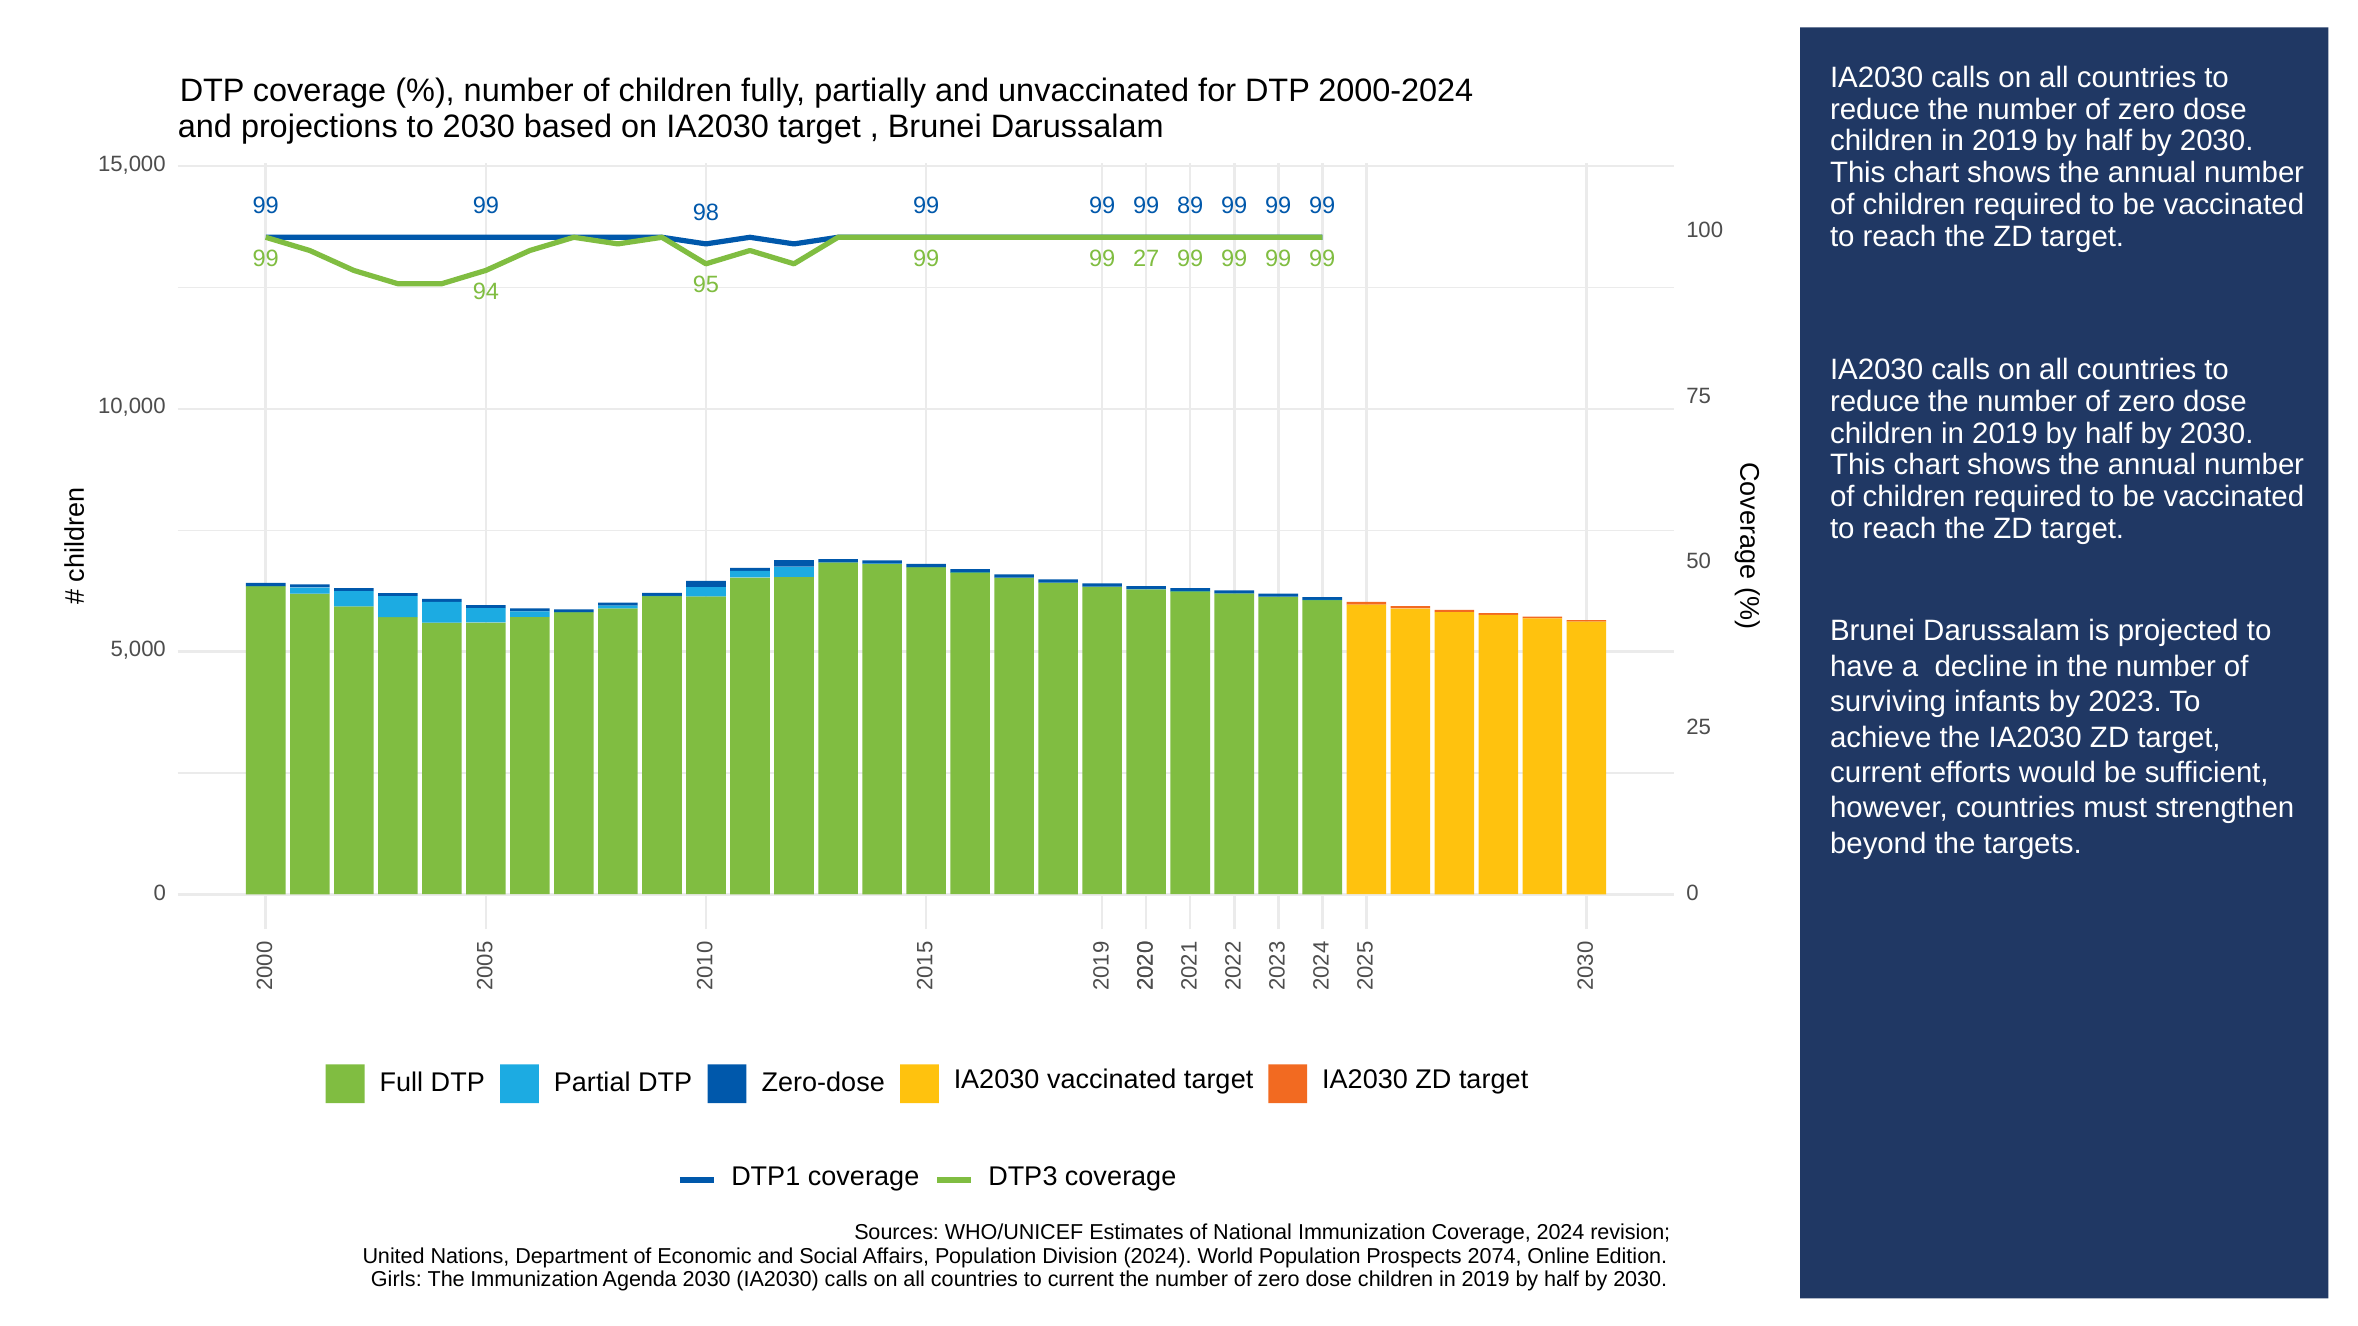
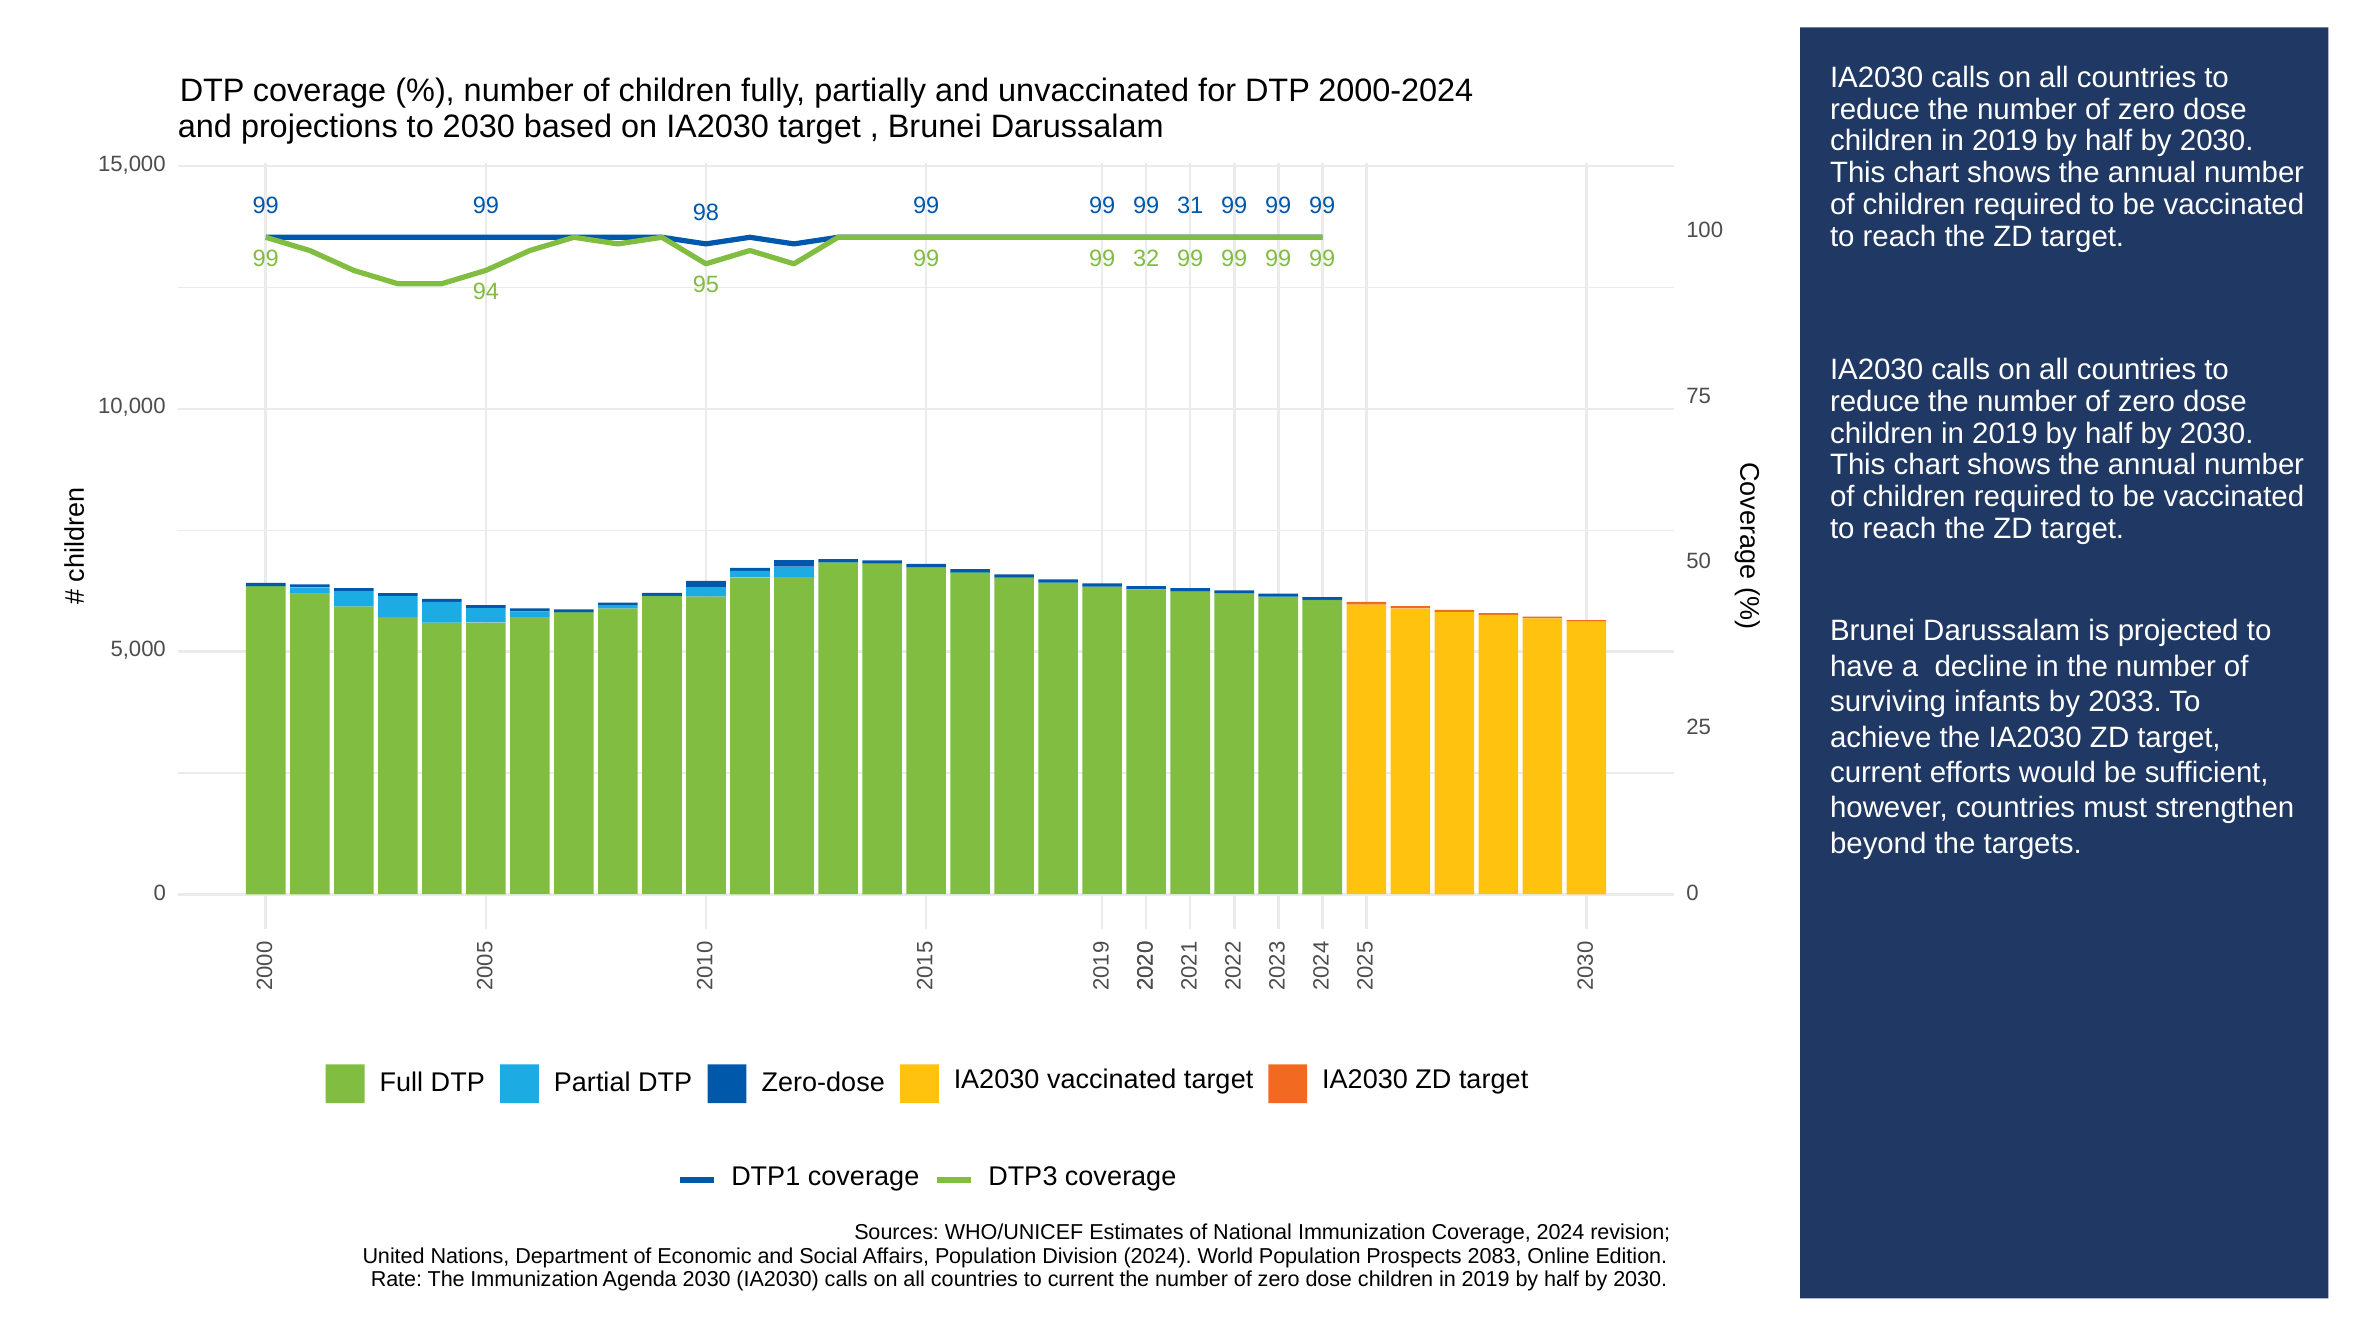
89: 89 -> 31 (1190, 206)
27: 27 -> 32 (1146, 259)
2023: 2023 -> 2033 (2125, 702)
2074: 2074 -> 2083 (1495, 1257)
Girls: Girls -> Rate (396, 1280)
